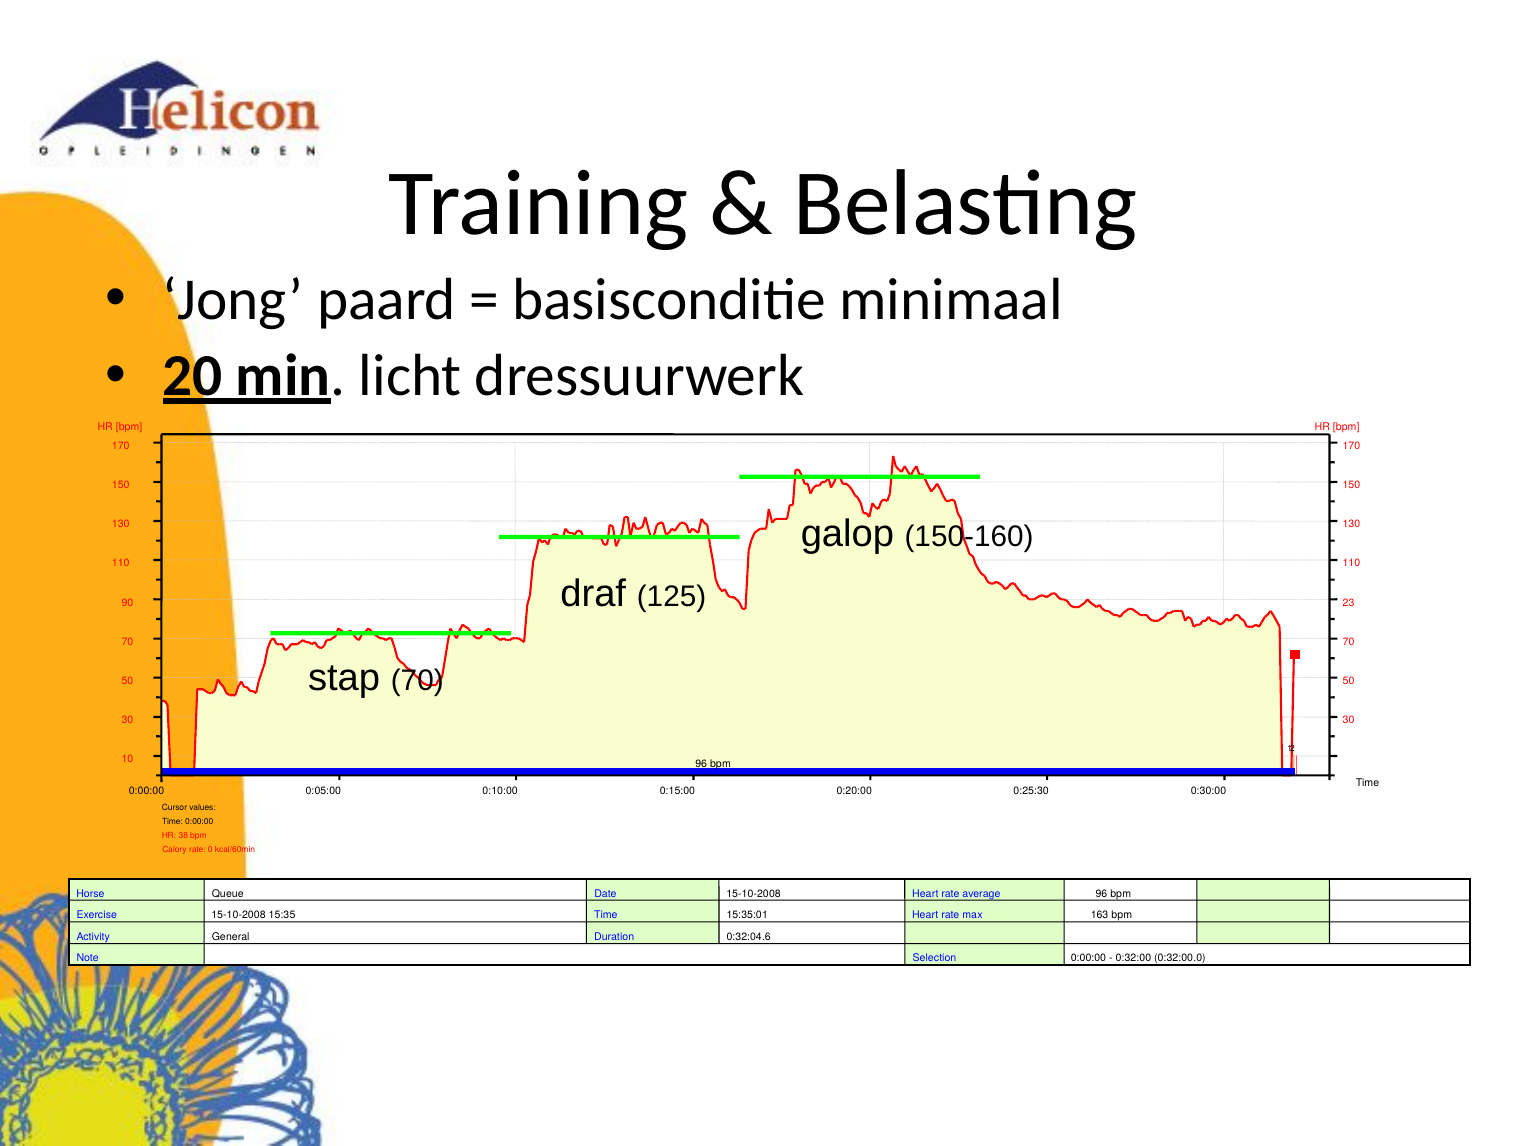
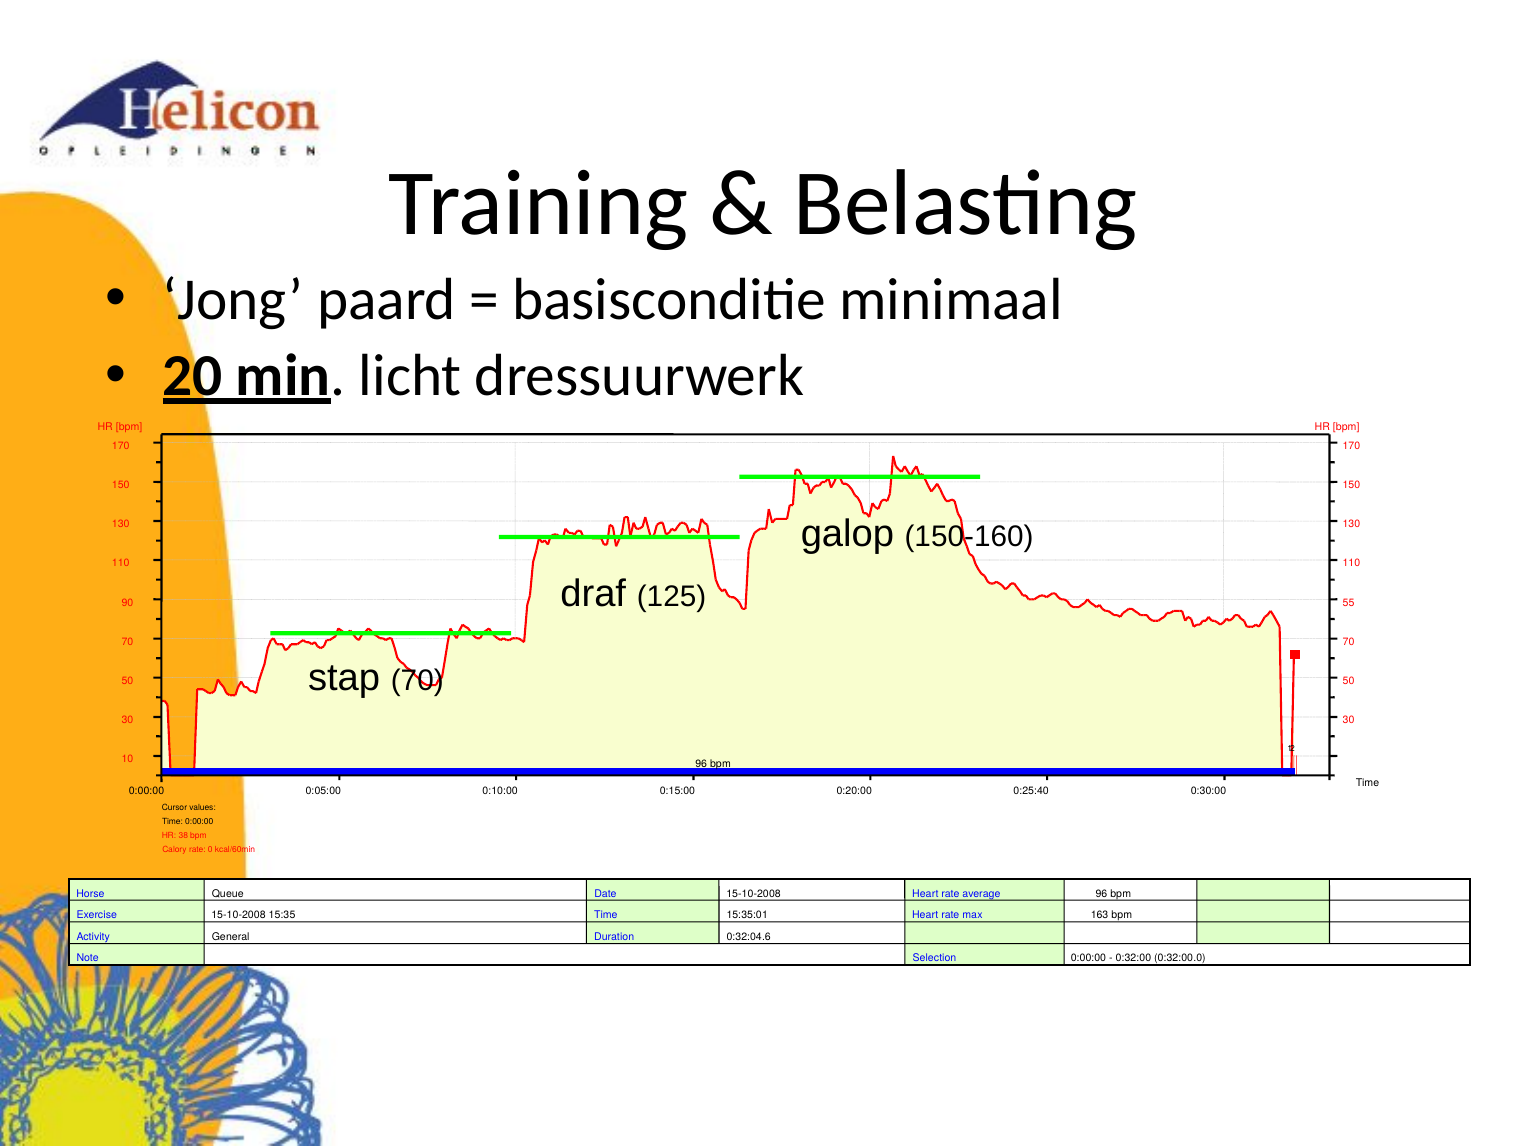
23: 23 -> 55 (1349, 602)
0:25:30: 0:25:30 -> 0:25:40 (1031, 790)
